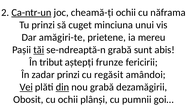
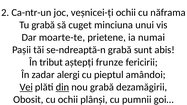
Ca-ntr-un underline: present -> none (31, 13)
cheamă-ți: cheamă-ți -> veșnicei-ți (92, 13)
Tu prinzi: prinzi -> grabă (43, 25)
amăgiri-te: amăgiri-te -> moarte-te (62, 37)
mereu: mereu -> numai (152, 37)
tăi underline: present -> none (39, 50)
zadar prinzi: prinzi -> alergi (68, 75)
regăsit: regăsit -> pieptul (109, 75)
